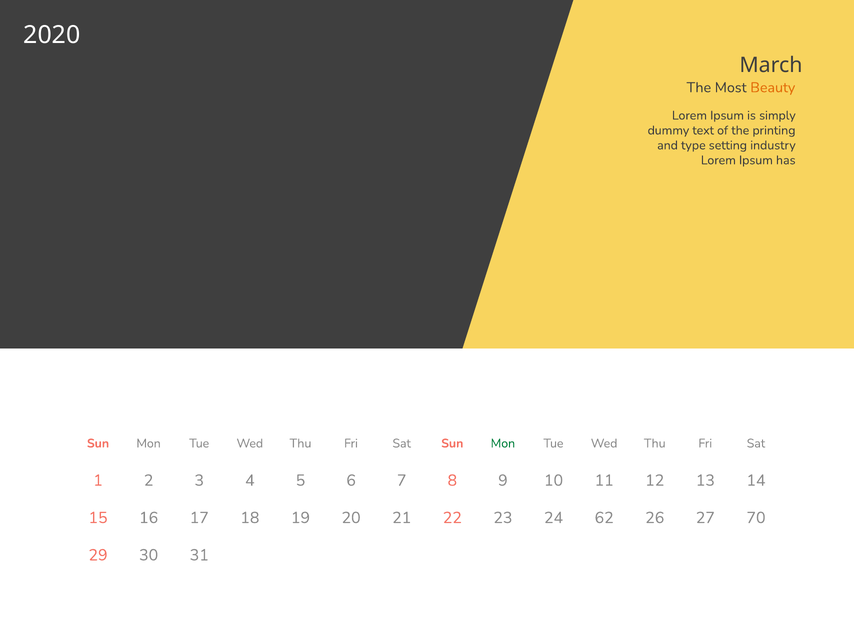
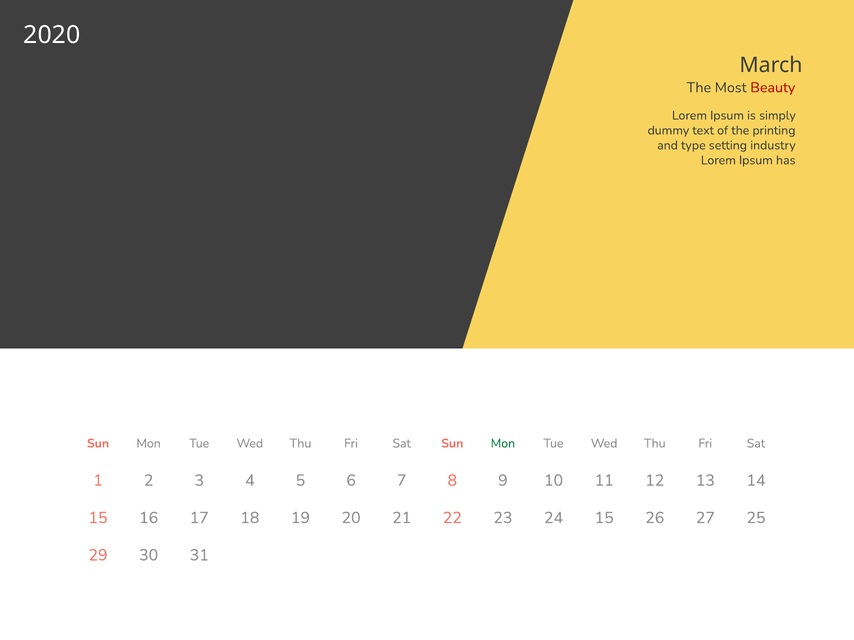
Beauty colour: orange -> red (773, 88)
24 62: 62 -> 15 (604, 518)
70: 70 -> 25 (756, 518)
